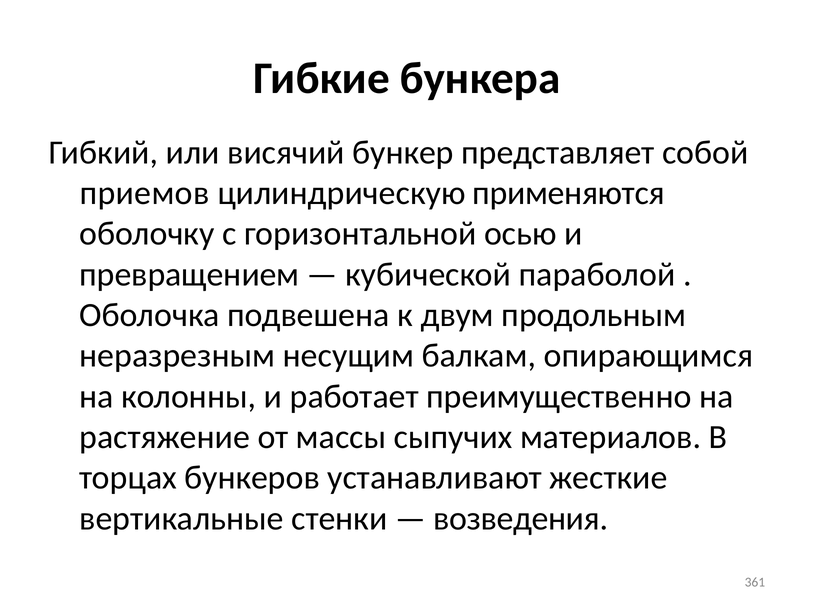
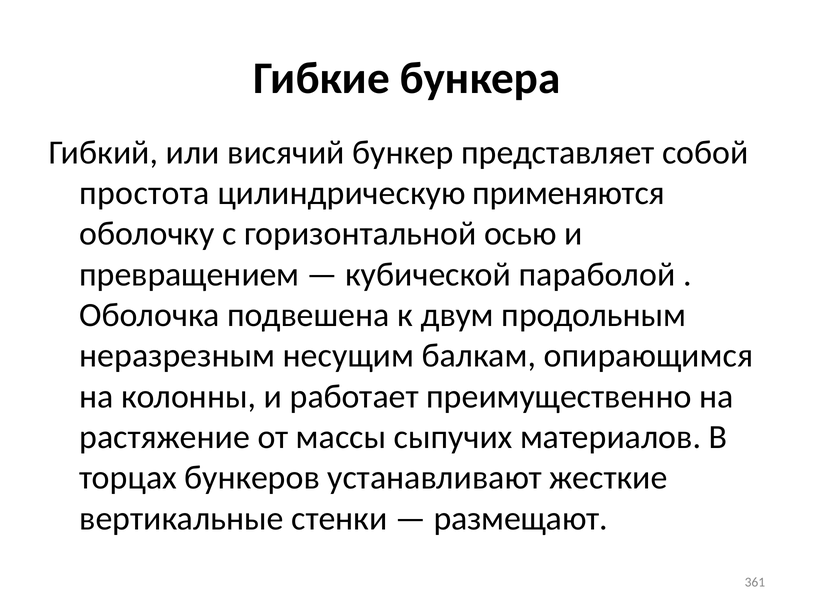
приемов: приемов -> простота (144, 193)
возведения: возведения -> размещают (521, 519)
